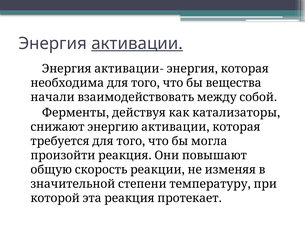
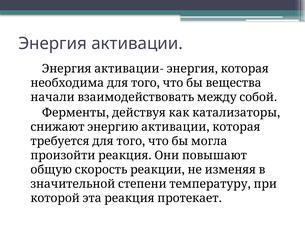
активации underline: present -> none (137, 43)
